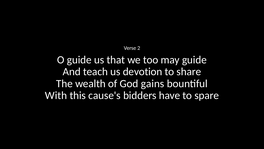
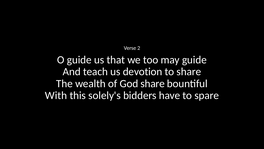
God gains: gains -> share (153, 83)
cause's: cause's -> solely's (105, 95)
